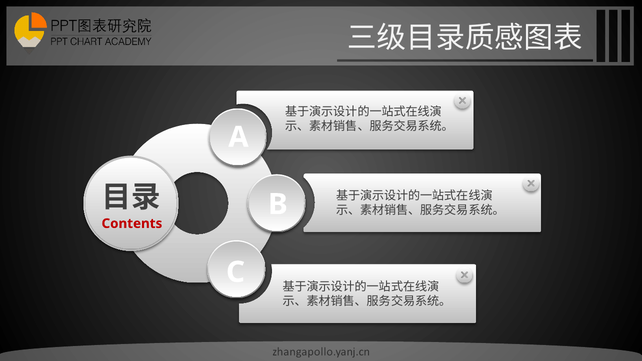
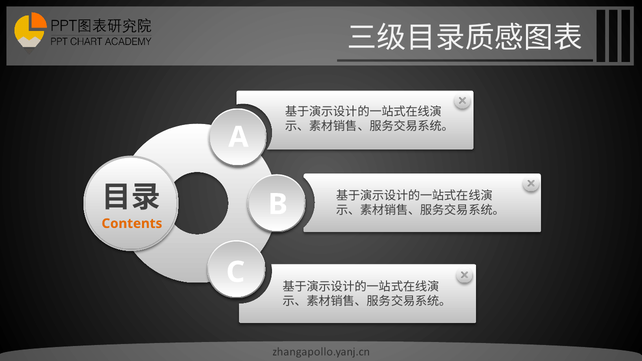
Contents colour: red -> orange (132, 224)
